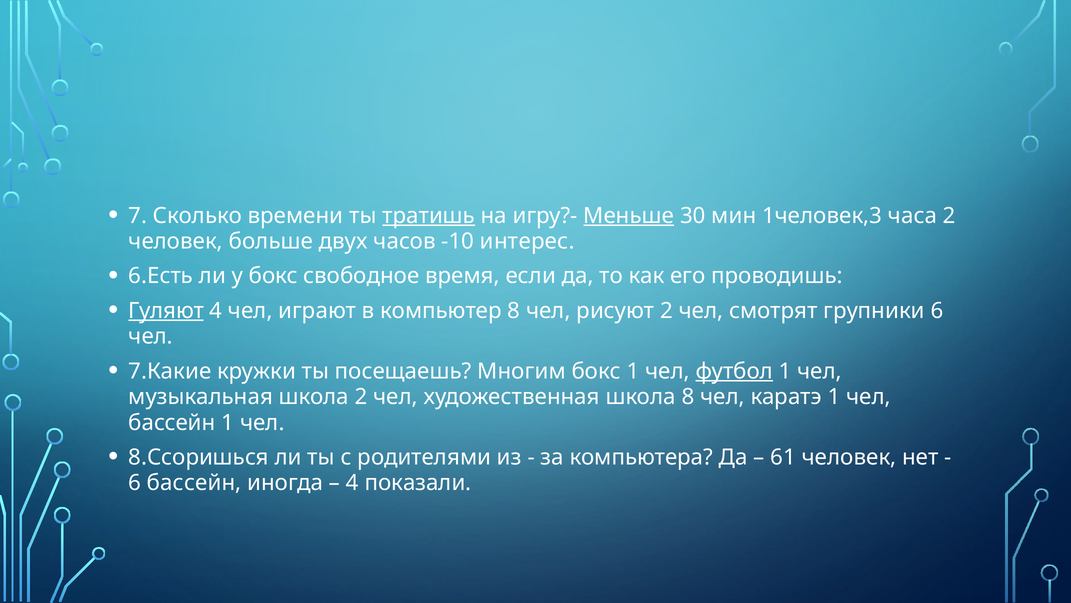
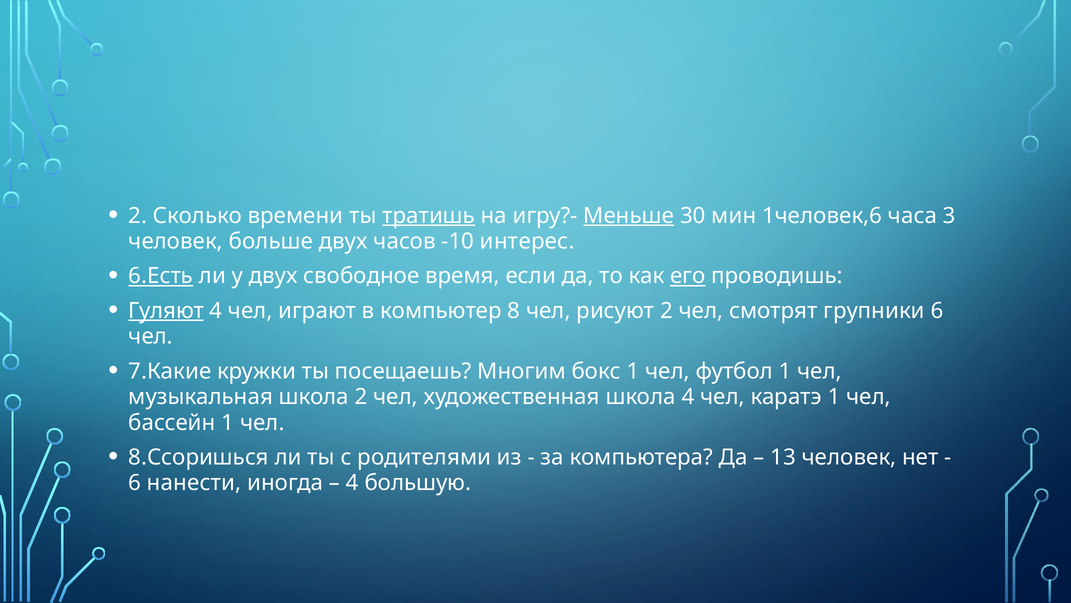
7: 7 -> 2 (138, 216)
1человек,3: 1человек,3 -> 1человек,6 (822, 216)
часа 2: 2 -> 3 (949, 216)
6.Есть underline: none -> present (161, 276)
у бокс: бокс -> двух (273, 276)
его underline: none -> present (688, 276)
футбол underline: present -> none (734, 371)
школа 8: 8 -> 4 (688, 397)
61: 61 -> 13 (783, 457)
6 бассейн: бассейн -> нанести (194, 483)
показали: показали -> большую (418, 483)
